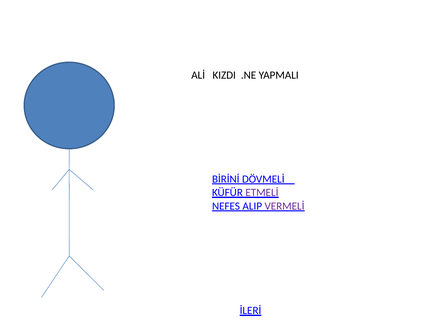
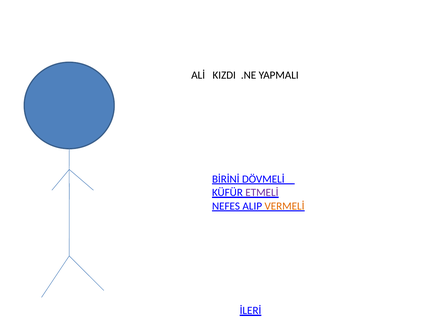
VERMELİ colour: purple -> orange (285, 206)
